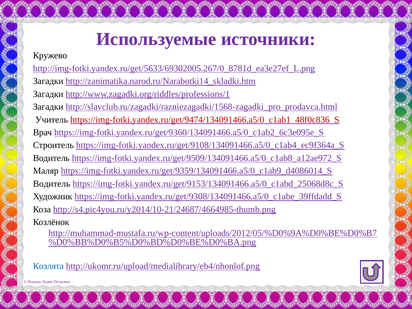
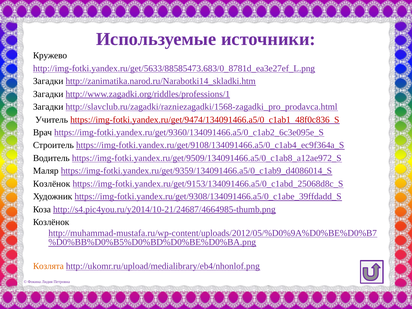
http://img-fotki.yandex.ru/get/5633/69302005.267/0_8781d_ea3e27ef_L.png: http://img-fotki.yandex.ru/get/5633/69302005.267/0_8781d_ea3e27ef_L.png -> http://img-fotki.yandex.ru/get/5633/88585473.683/0_8781d_ea3e27ef_L.png (174, 68)
Водитель: Водитель -> Козлёнок (52, 184)
Козлята colour: blue -> orange (48, 266)
